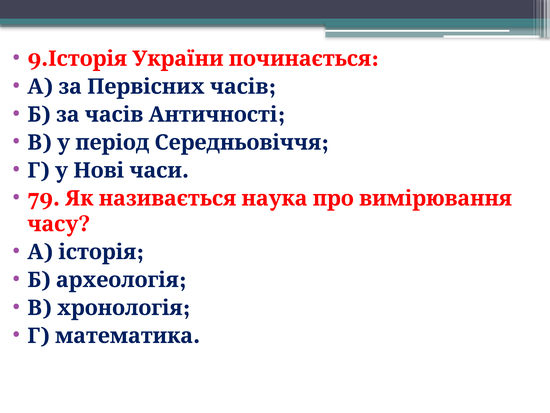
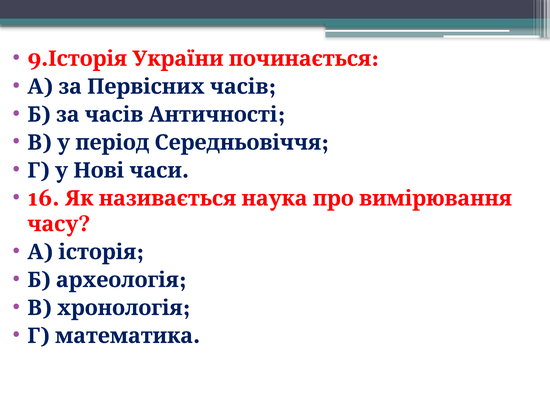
79: 79 -> 16 (44, 198)
